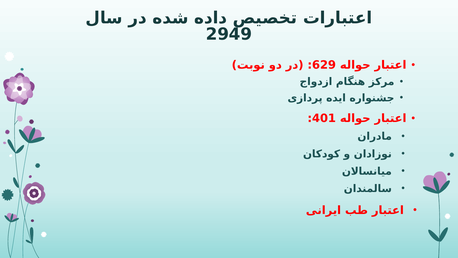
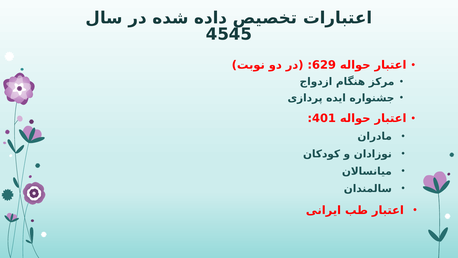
2949: 2949 -> 4545 (229, 34)
